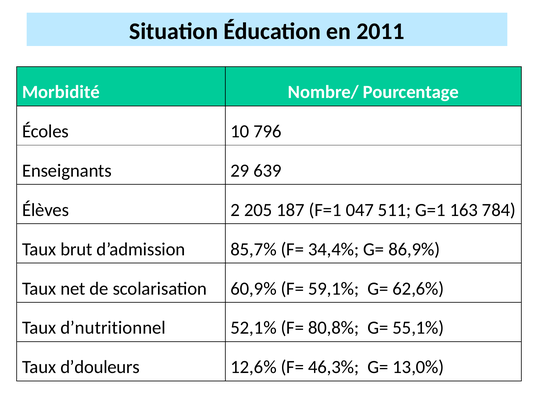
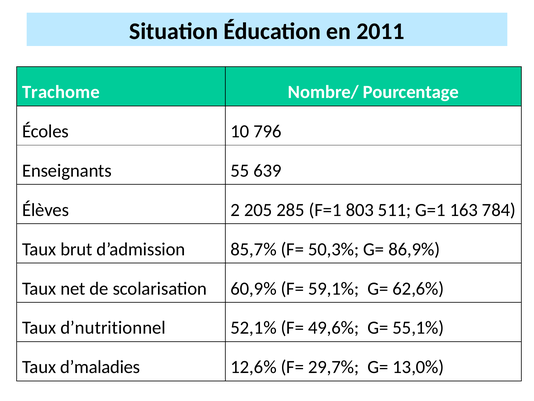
Morbidité: Morbidité -> Trachome (61, 92)
29: 29 -> 55 (240, 170)
187: 187 -> 285 (291, 210)
047: 047 -> 803 (360, 210)
34,4%: 34,4% -> 50,3% (334, 249)
80,8%: 80,8% -> 49,6% (334, 327)
d’douleurs: d’douleurs -> d’maladies (100, 367)
46,3%: 46,3% -> 29,7% (334, 367)
